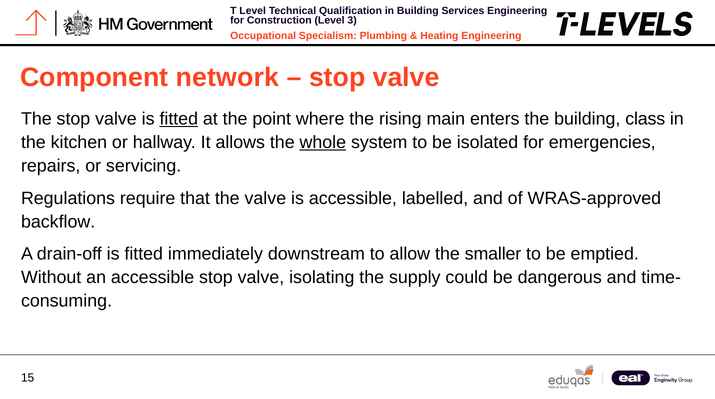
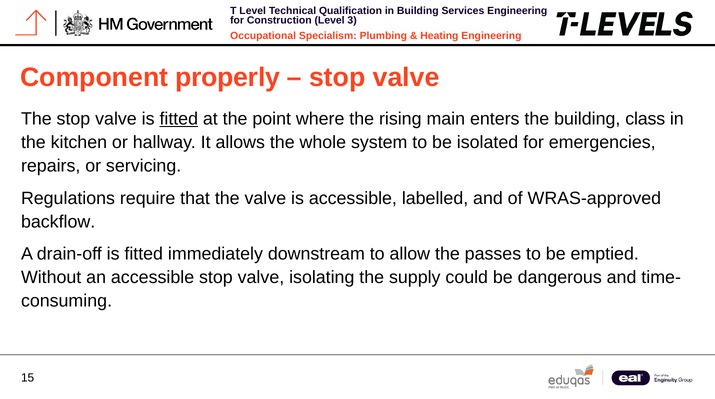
network: network -> properly (228, 78)
whole underline: present -> none (323, 143)
smaller: smaller -> passes (493, 254)
